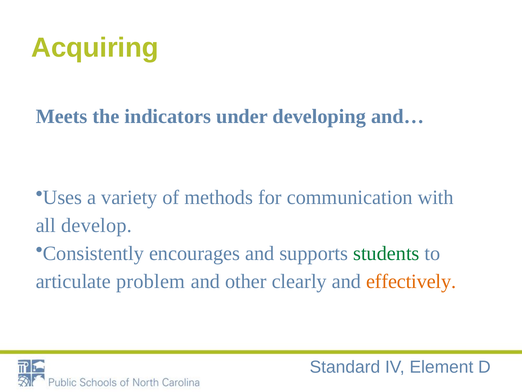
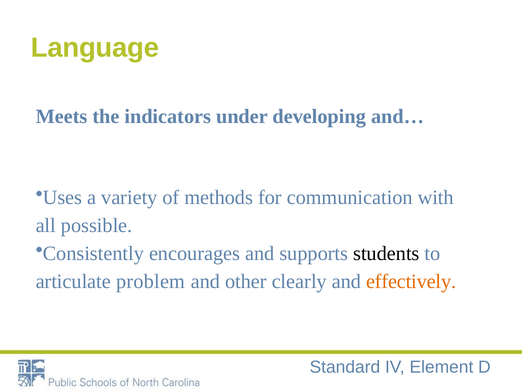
Acquiring: Acquiring -> Language (95, 48)
develop: develop -> possible (97, 225)
students colour: green -> black (386, 253)
